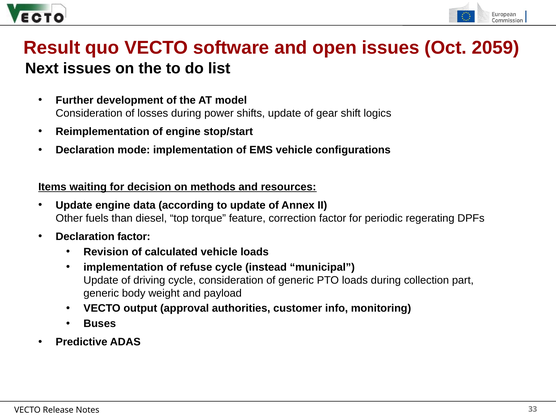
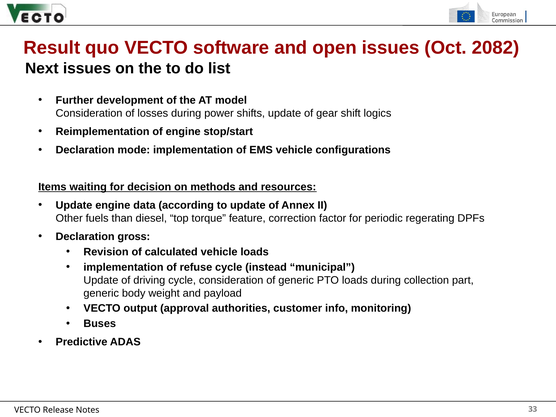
2059: 2059 -> 2082 (496, 48)
Declaration factor: factor -> gross (134, 237)
